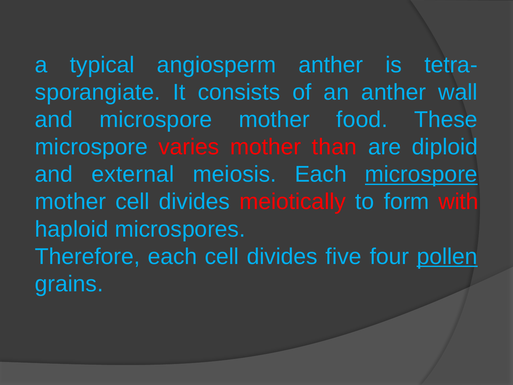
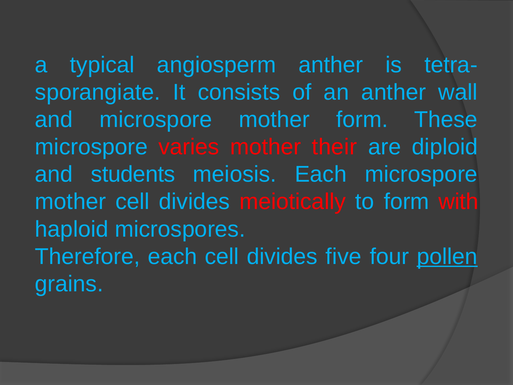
mother food: food -> form (362, 120)
than: than -> their (334, 147)
external: external -> students (133, 174)
microspore underline: present -> none (421, 174)
